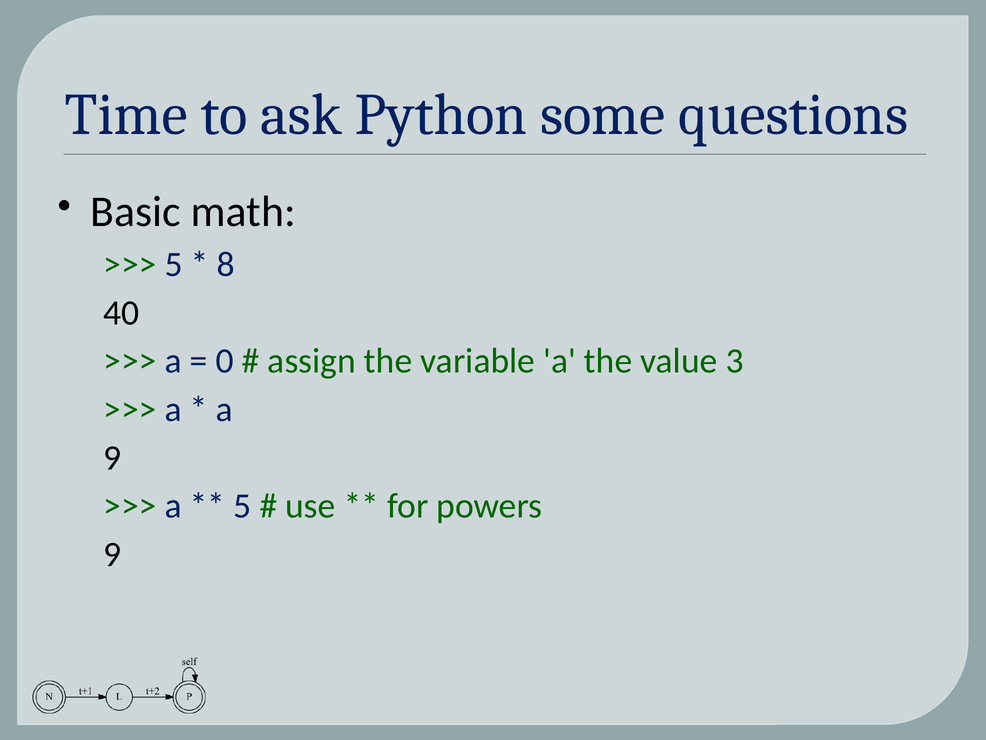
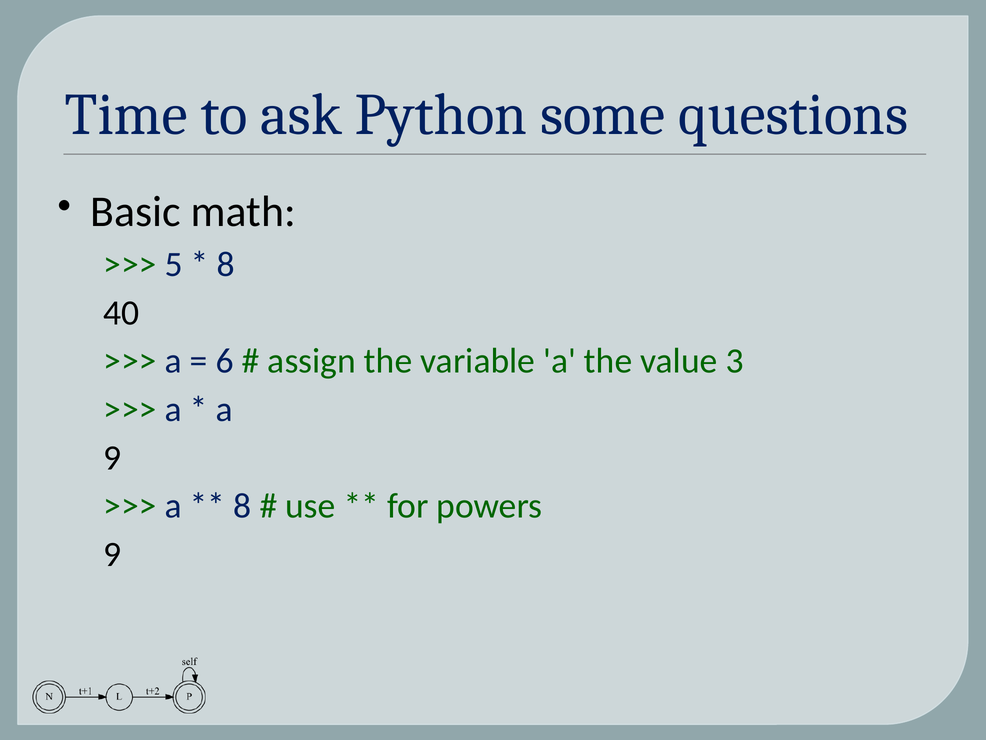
0: 0 -> 6 (225, 361)
5: 5 -> 8 (242, 506)
